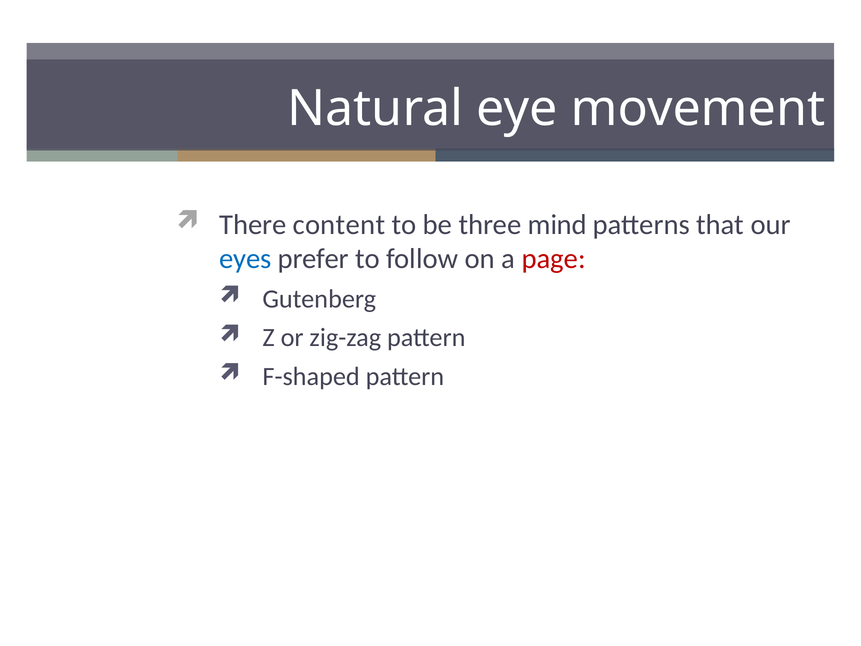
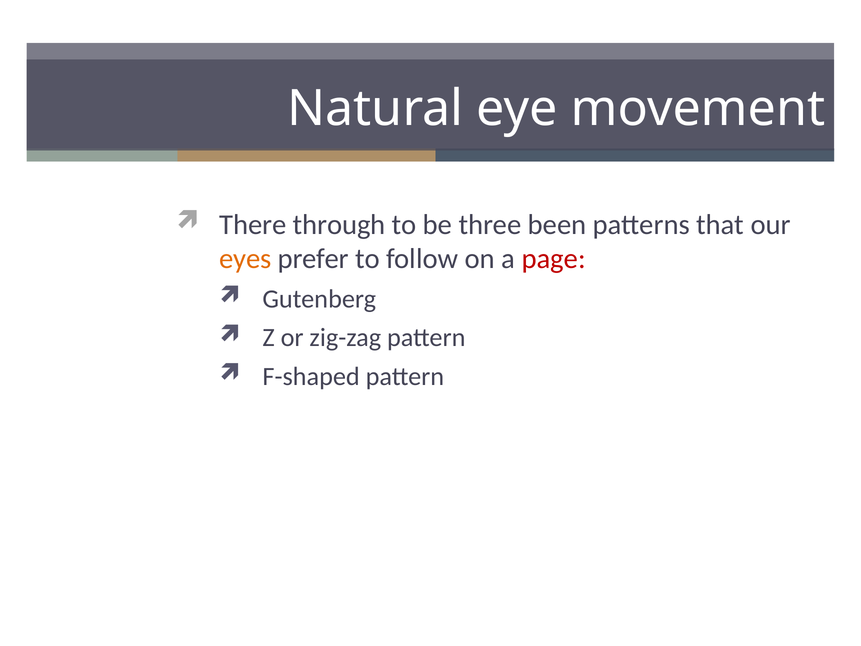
content: content -> through (339, 224)
mind: mind -> been (557, 224)
eyes colour: blue -> orange (245, 259)
